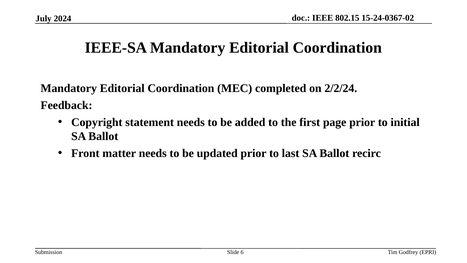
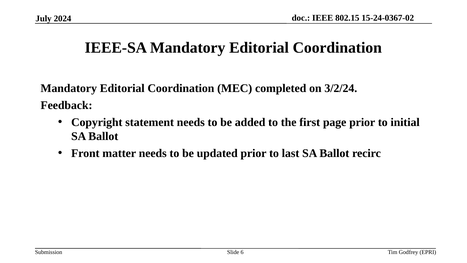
2/2/24: 2/2/24 -> 3/2/24 (341, 88)
